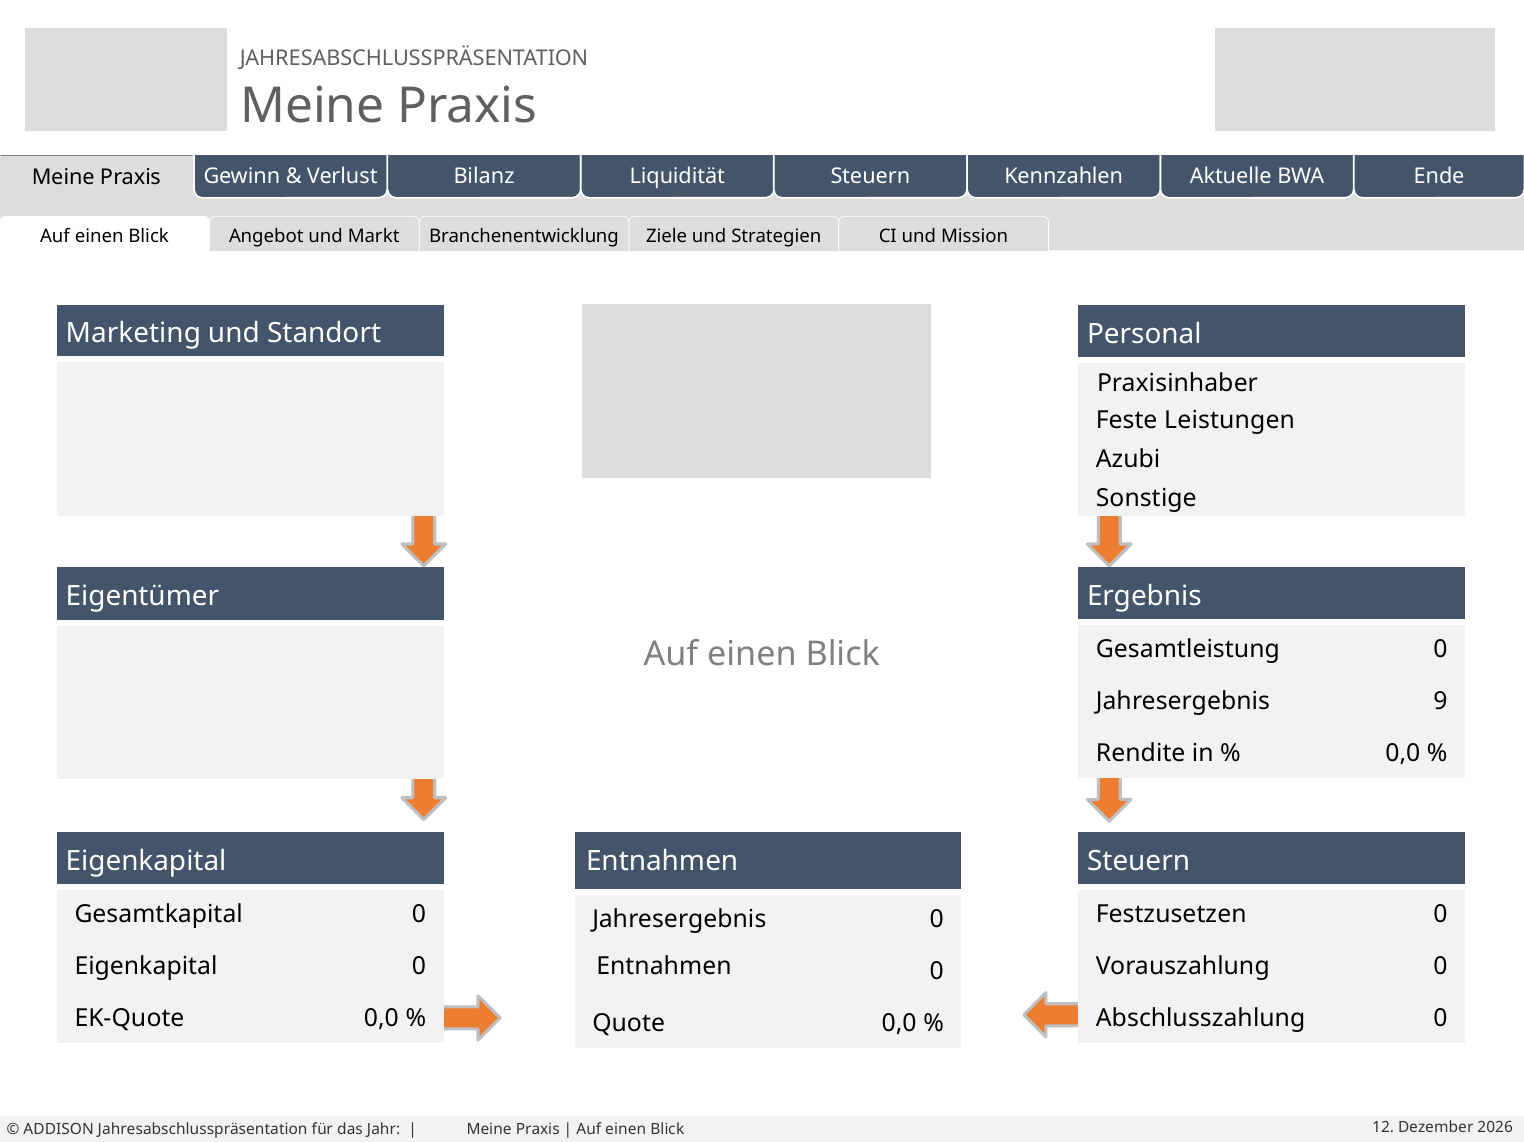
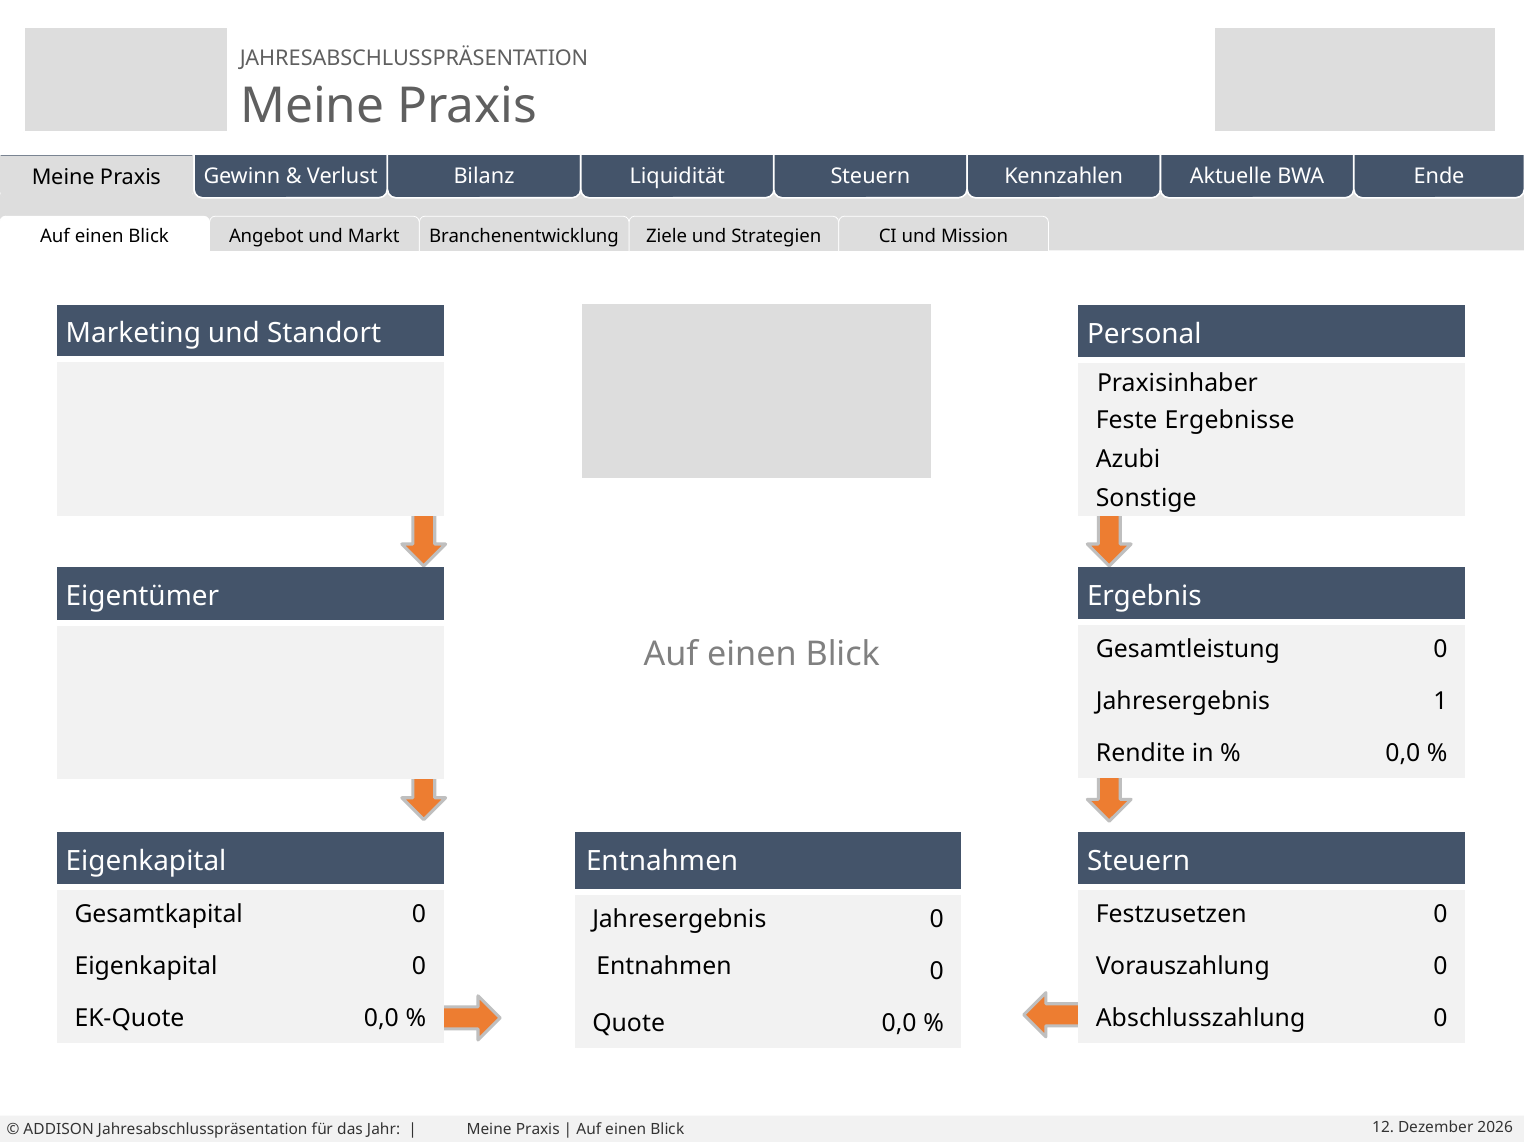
Leistungen: Leistungen -> Ergebnisse (1230, 420)
9: 9 -> 1 (1440, 702)
